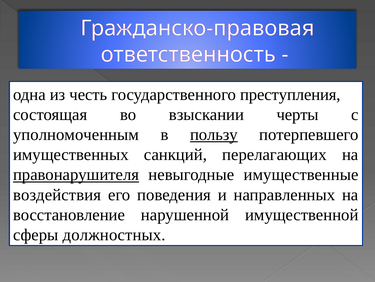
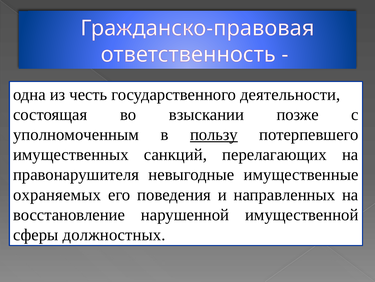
преступления: преступления -> деятельности (290, 94)
черты: черты -> позже (298, 114)
правонарушителя underline: present -> none (76, 174)
воздействия: воздействия -> охраняемых (57, 194)
